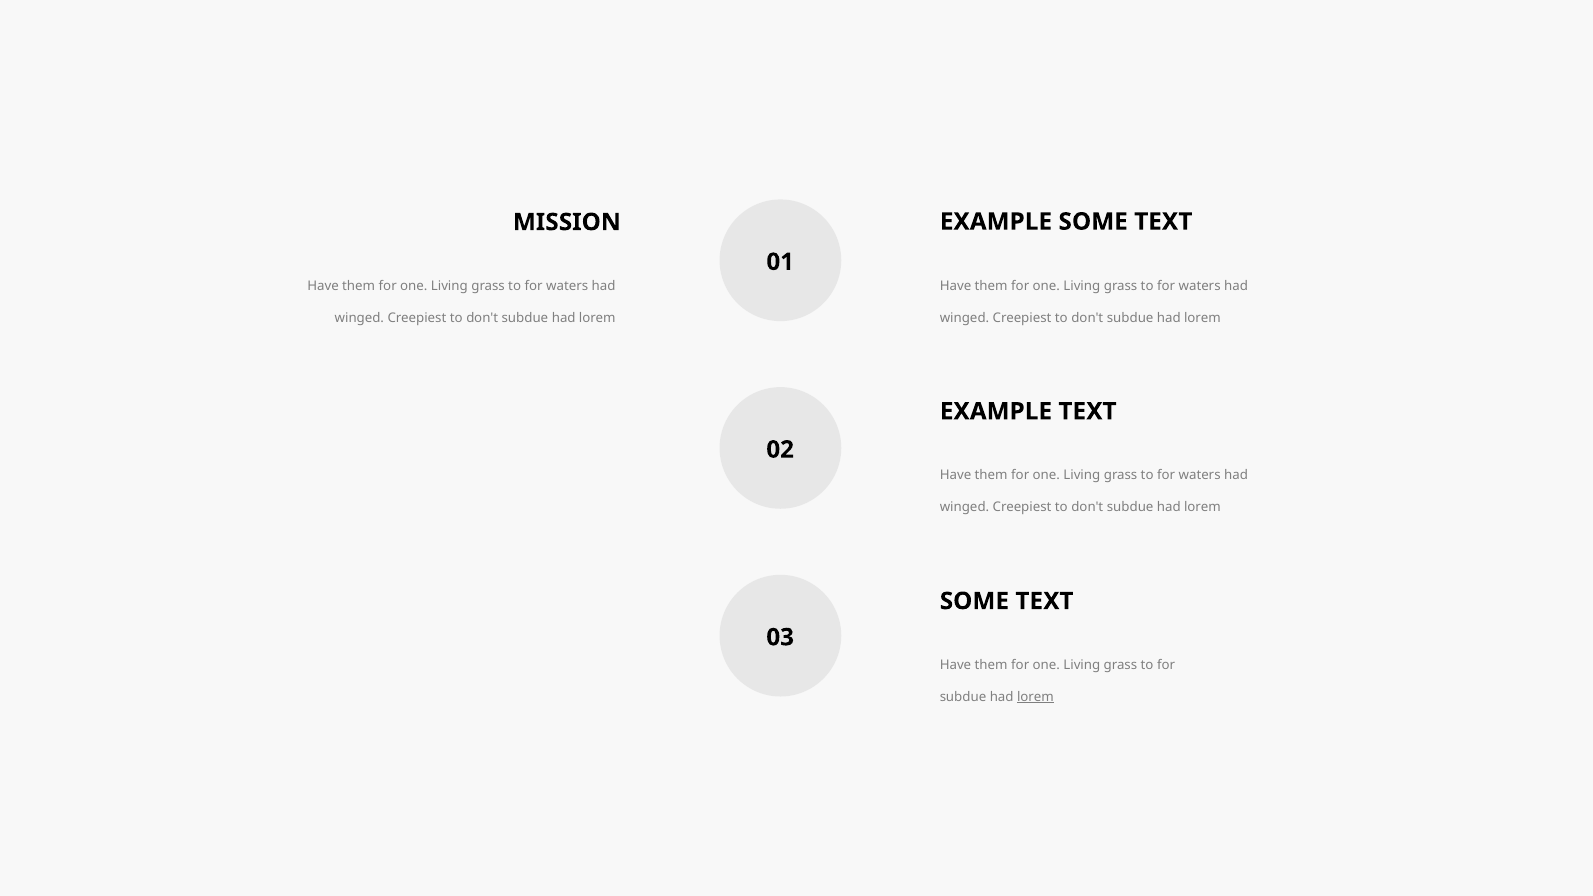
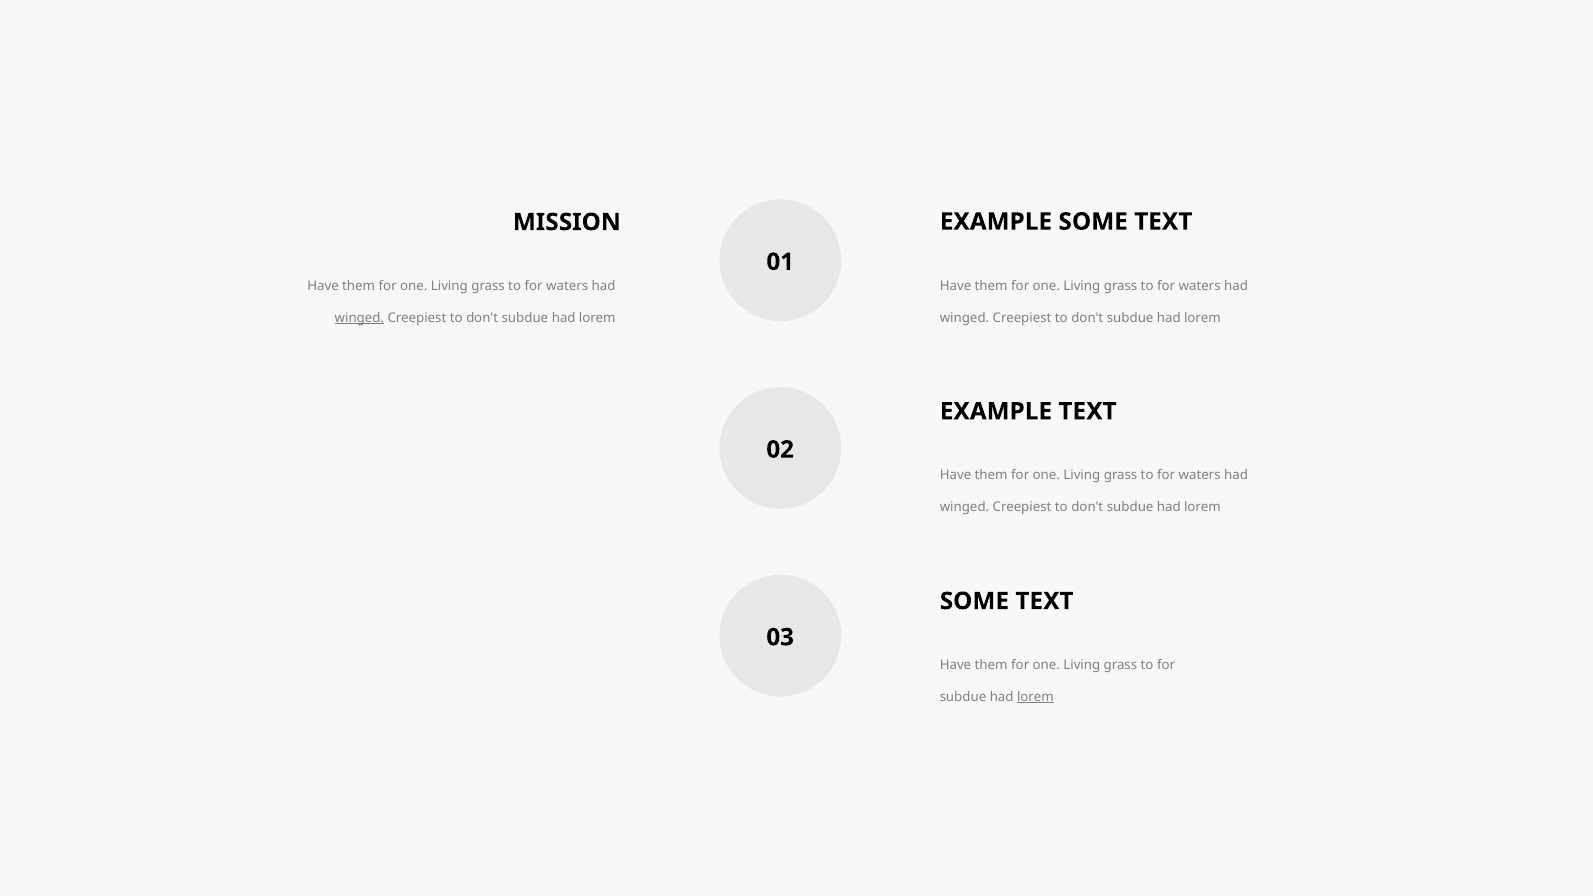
winged underline: none -> present (359, 318)
